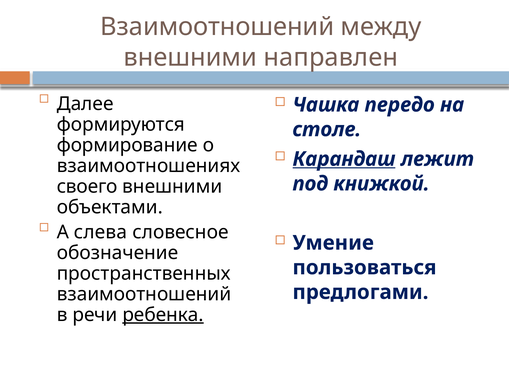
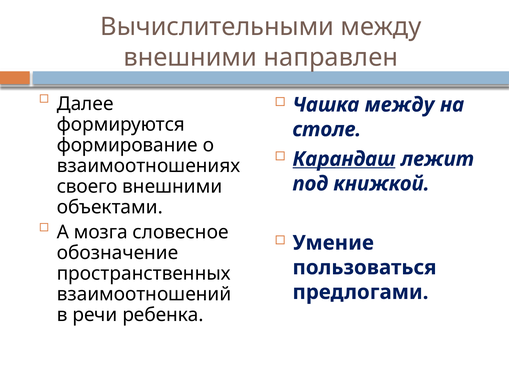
Взаимоотношений: Взаимоотношений -> Вычислительными (217, 27)
Чашка передо: передо -> между (400, 105)
слева: слева -> мозга (101, 232)
ребенка underline: present -> none (163, 315)
